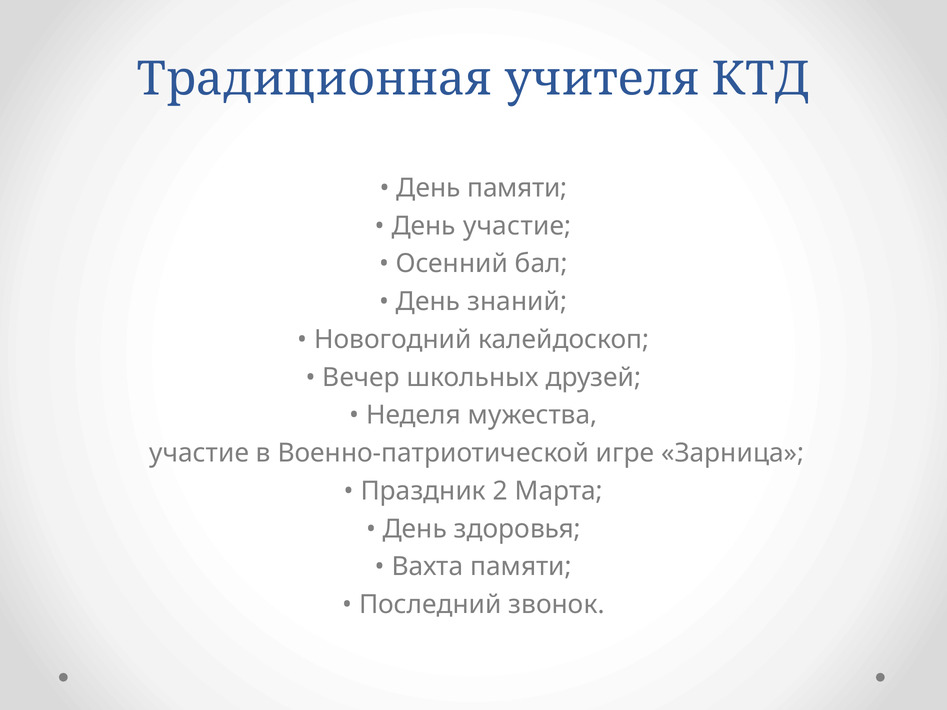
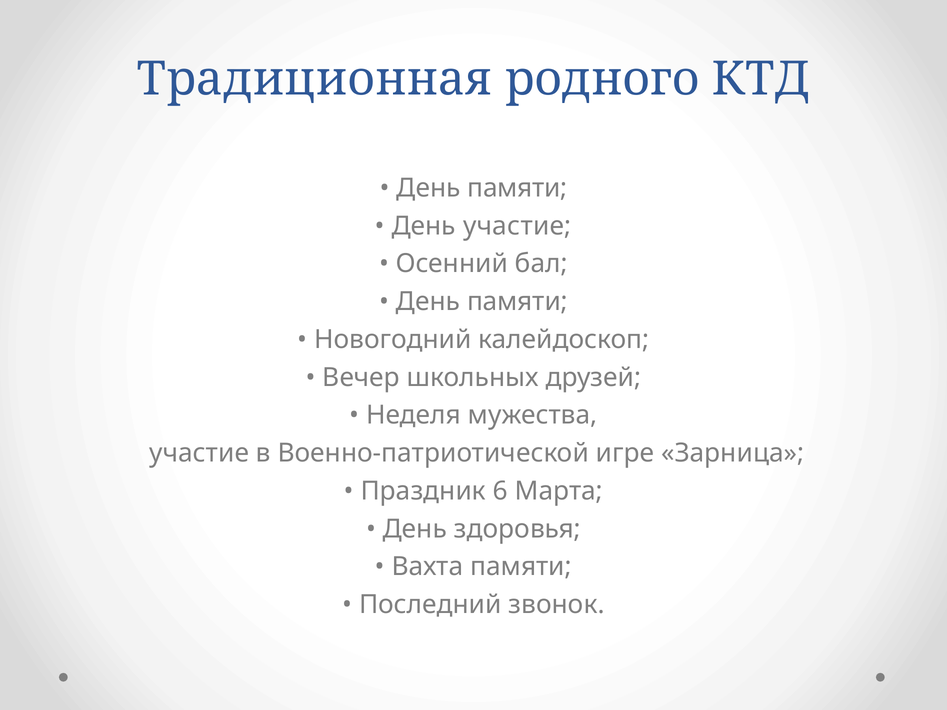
учителя: учителя -> родного (602, 79)
знаний: знаний -> памяти (517, 302)
2: 2 -> 6 (500, 491)
